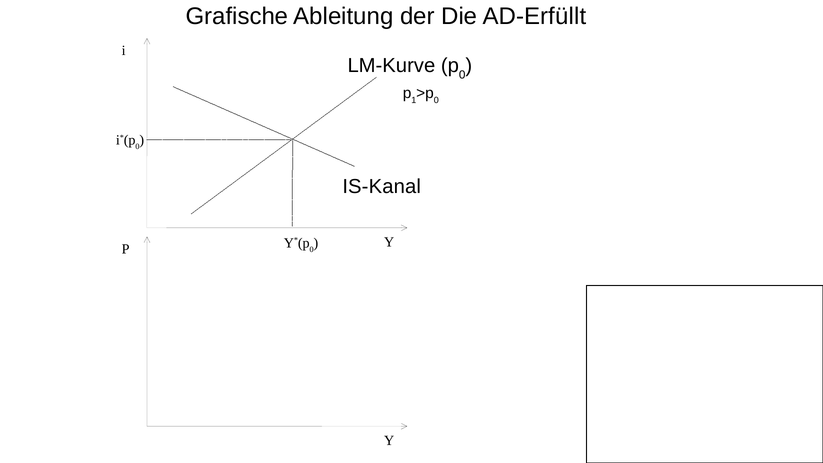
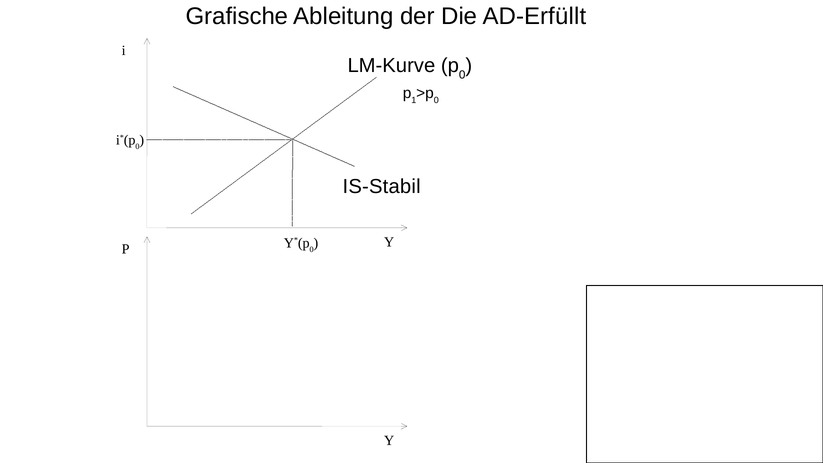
IS-Kanal: IS-Kanal -> IS-Stabil (382, 187)
